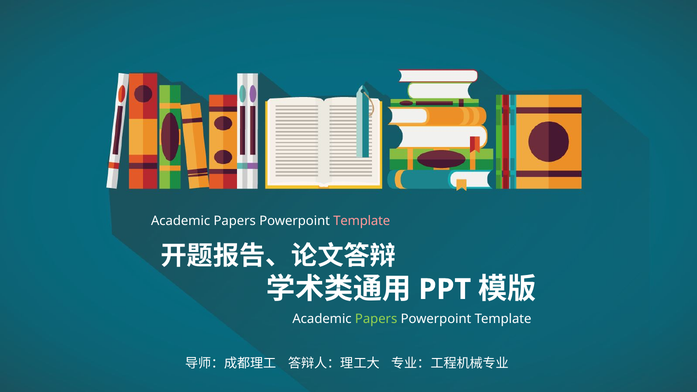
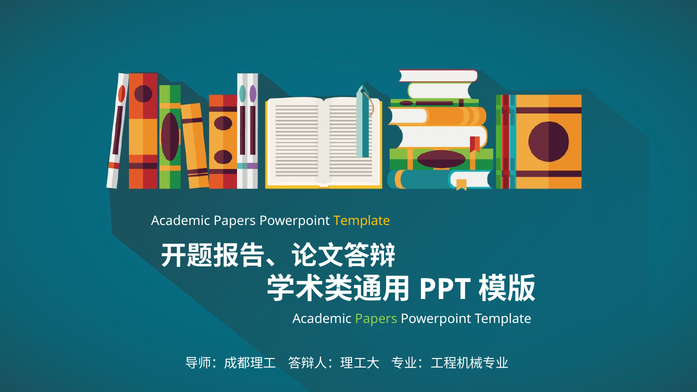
Template colour: pink -> yellow (362, 221)
